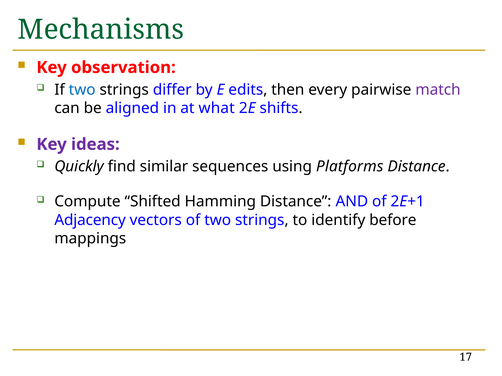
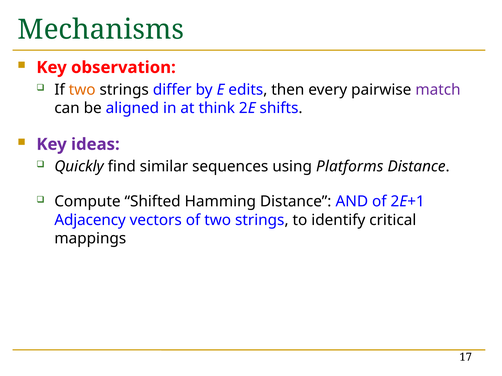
two colour: blue -> orange (82, 90)
what: what -> think (217, 108)
before: before -> critical (393, 220)
